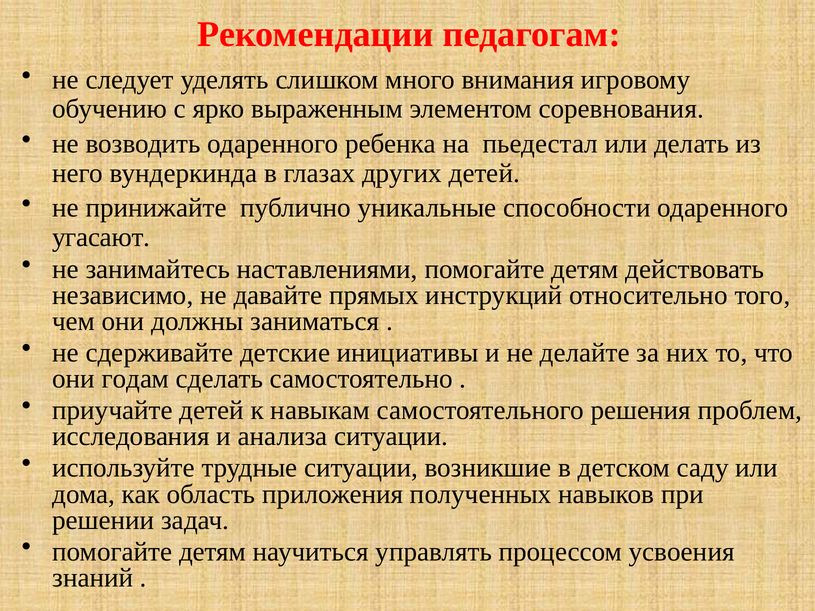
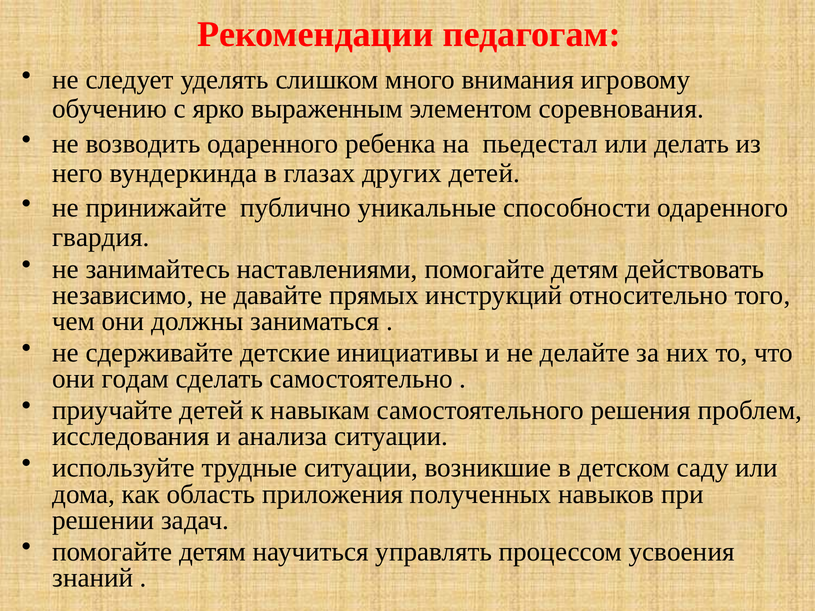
угасают: угасают -> гвардия (101, 237)
